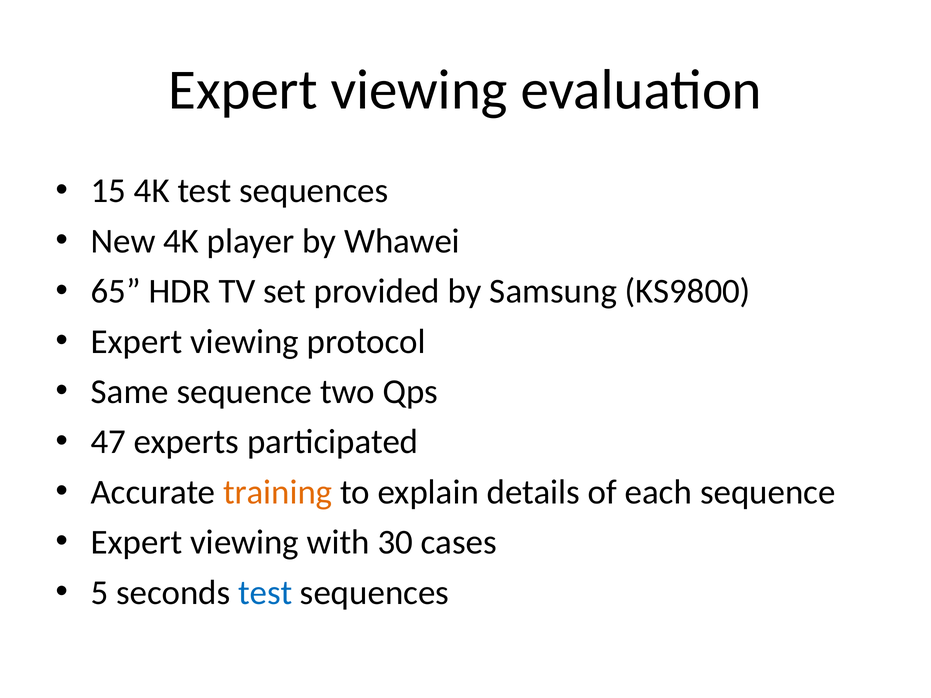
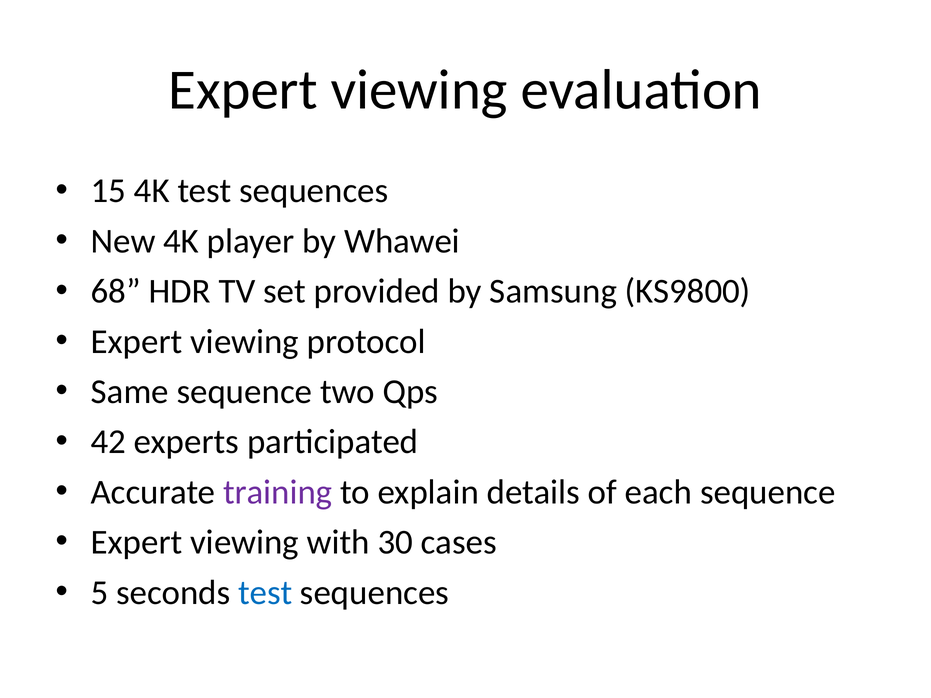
65: 65 -> 68 (116, 291)
47: 47 -> 42 (108, 442)
training colour: orange -> purple (278, 492)
